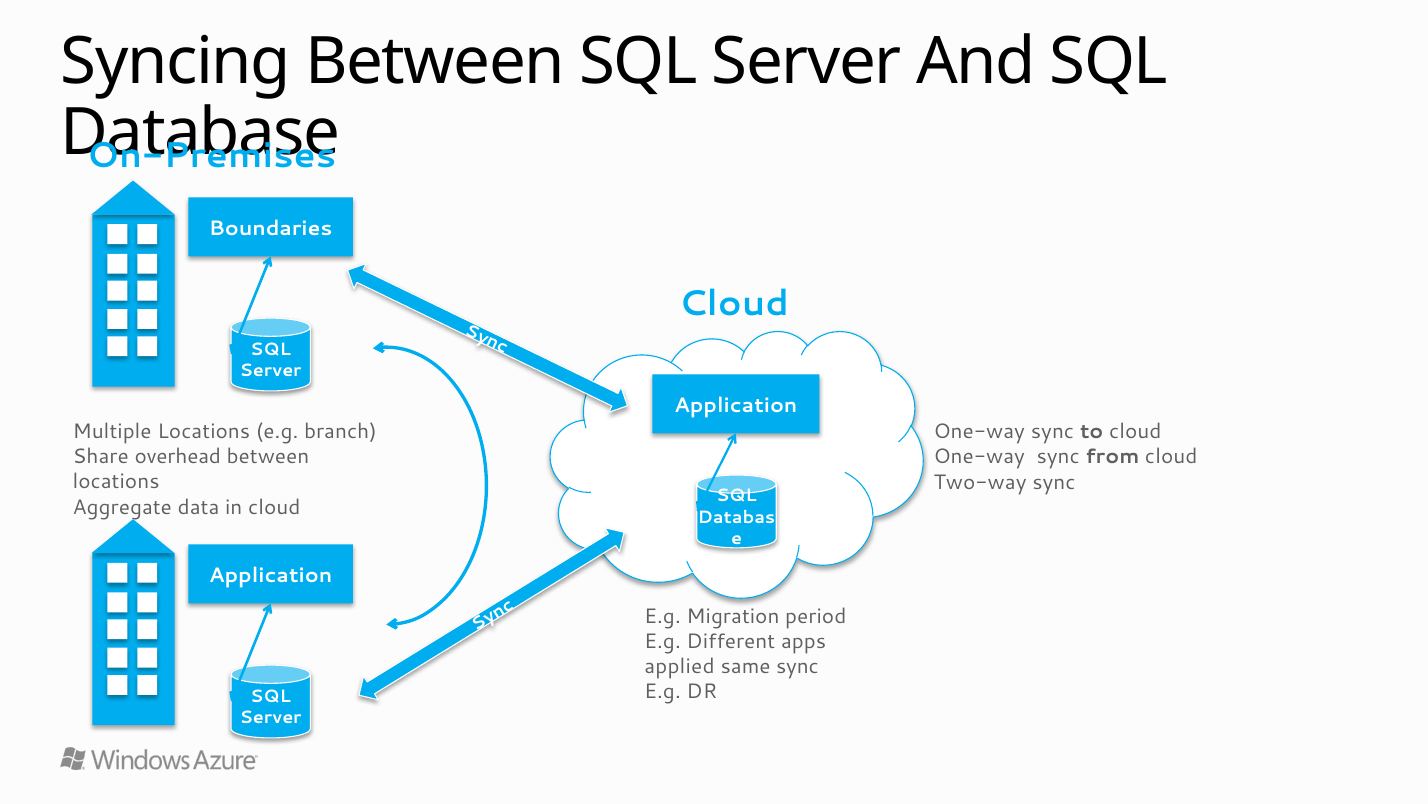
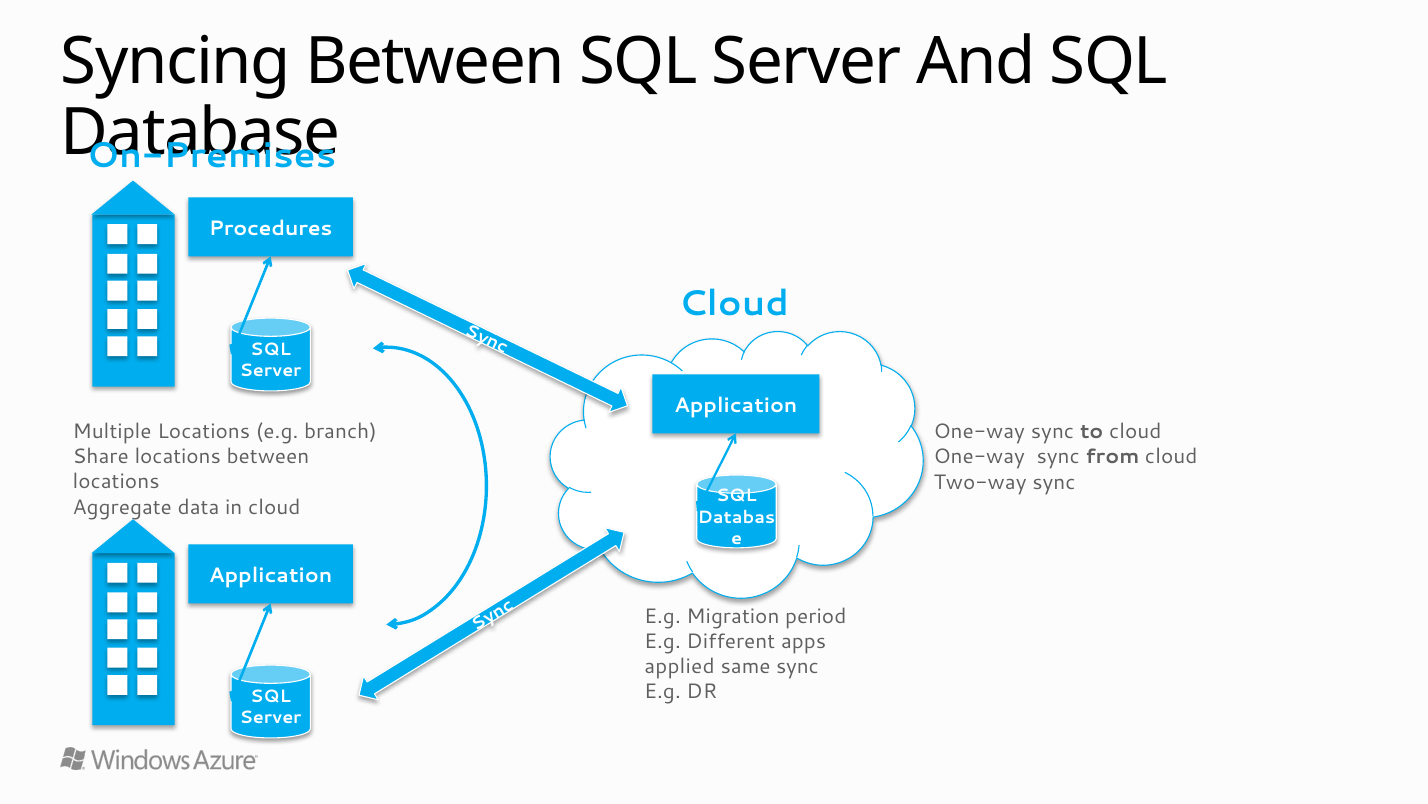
Boundaries: Boundaries -> Procedures (271, 228)
Share overhead: overhead -> locations (178, 457)
